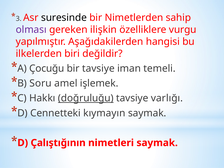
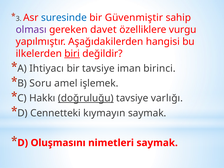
suresinde colour: black -> blue (64, 18)
Nimetlerden: Nimetlerden -> Güvenmiştir (134, 18)
ilişkin: ilişkin -> davet (103, 30)
biri underline: none -> present (72, 54)
Çocuğu: Çocuğu -> Ihtiyacı (47, 68)
temeli: temeli -> birinci (159, 68)
Çalıştığının: Çalıştığının -> Oluşmasını (58, 143)
